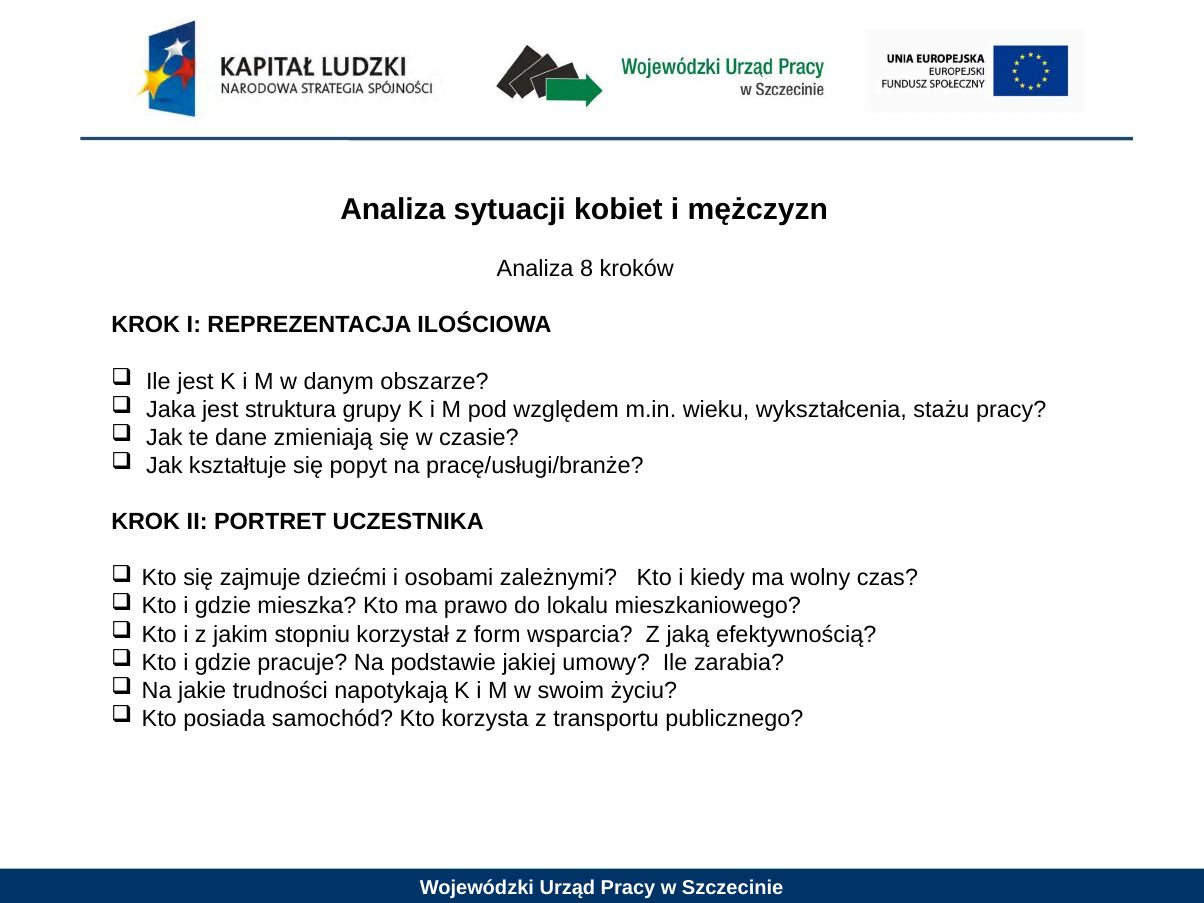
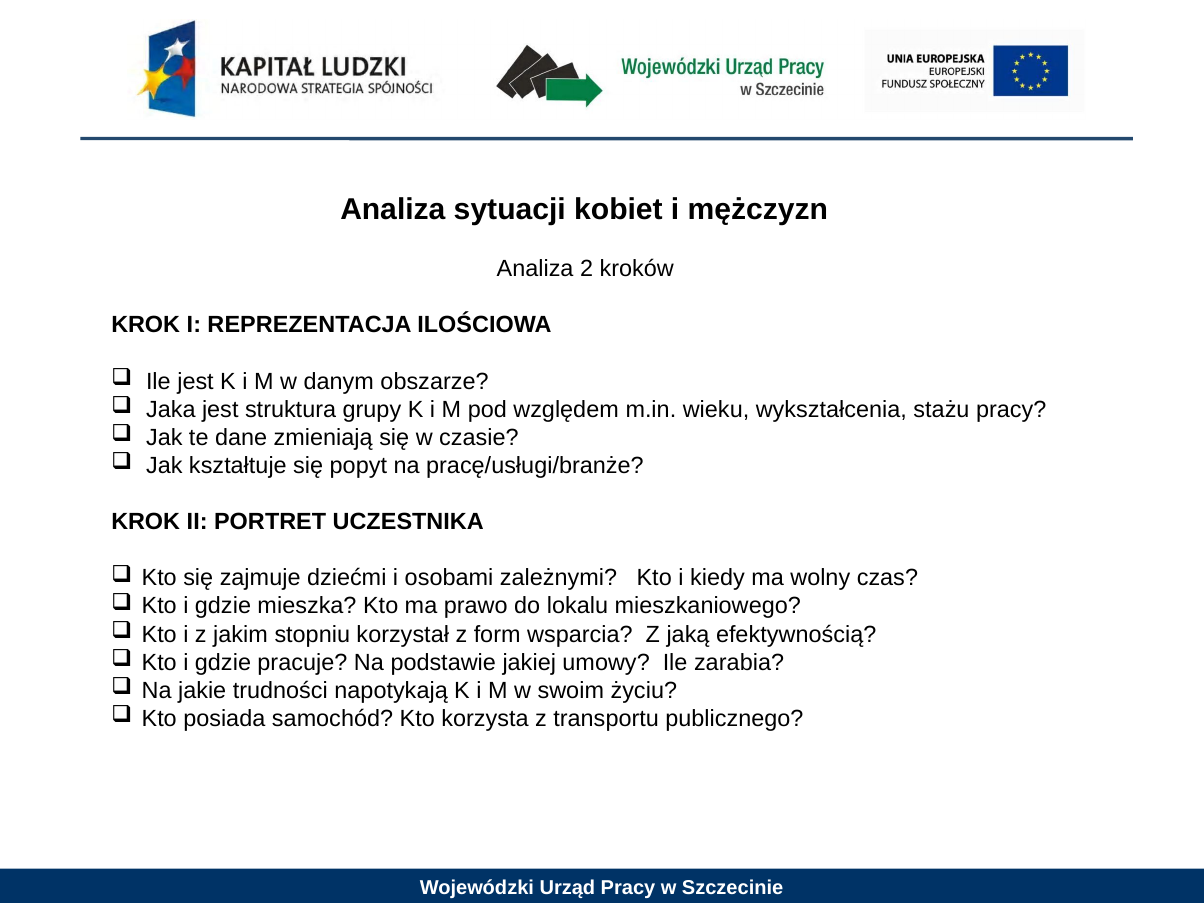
8: 8 -> 2 (587, 269)
